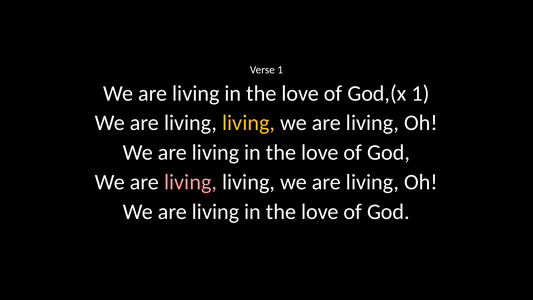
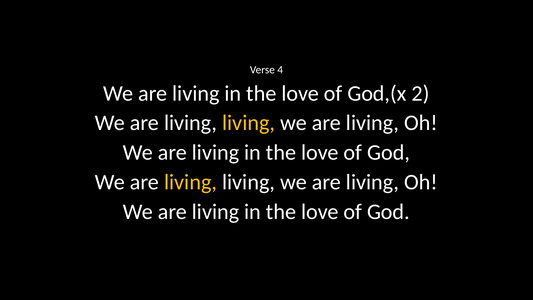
Verse 1: 1 -> 4 (280, 70)
God,(x 1: 1 -> 2 (421, 93)
living colour: pink -> yellow (191, 182)
